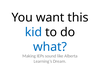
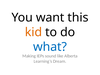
kid colour: blue -> orange (33, 32)
